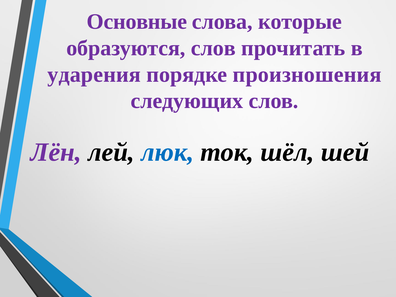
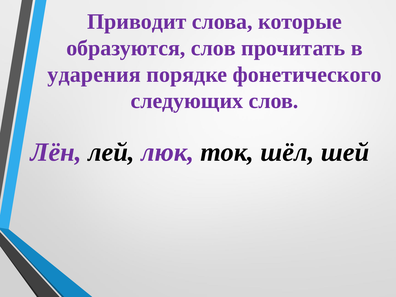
Основные: Основные -> Приводит (137, 22)
произношения: произношения -> фонетического (307, 74)
люк colour: blue -> purple (168, 152)
